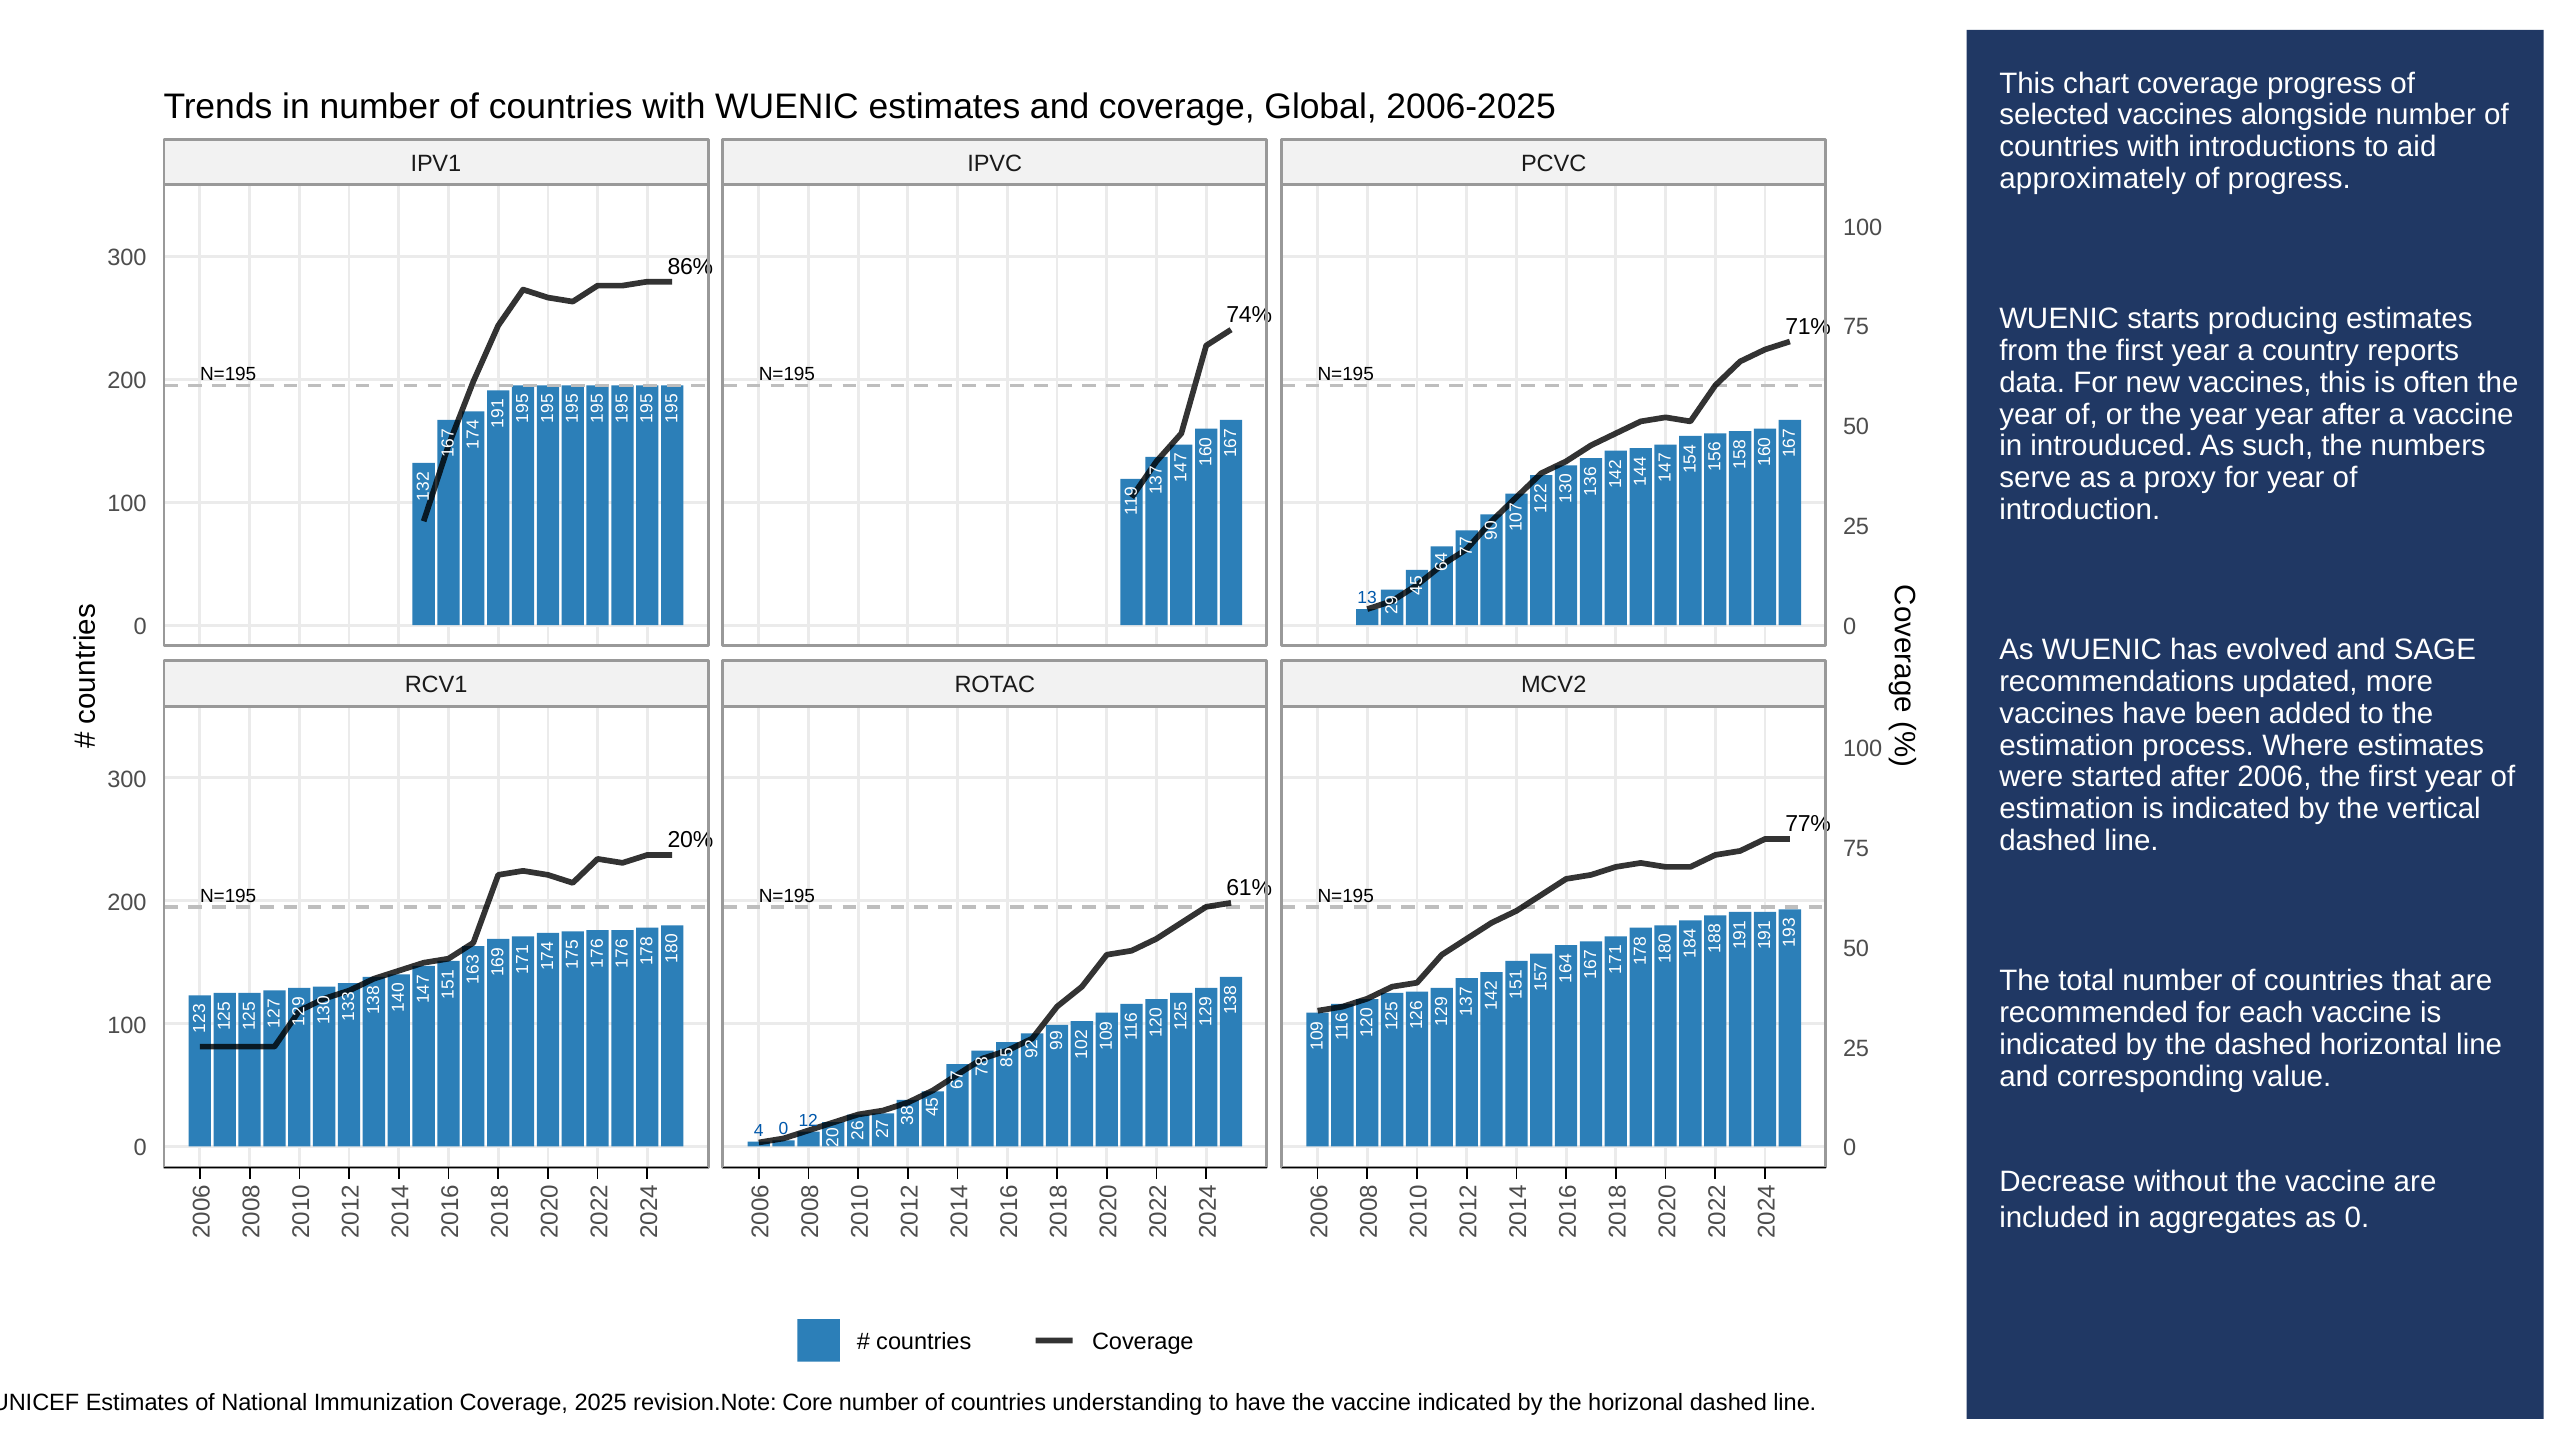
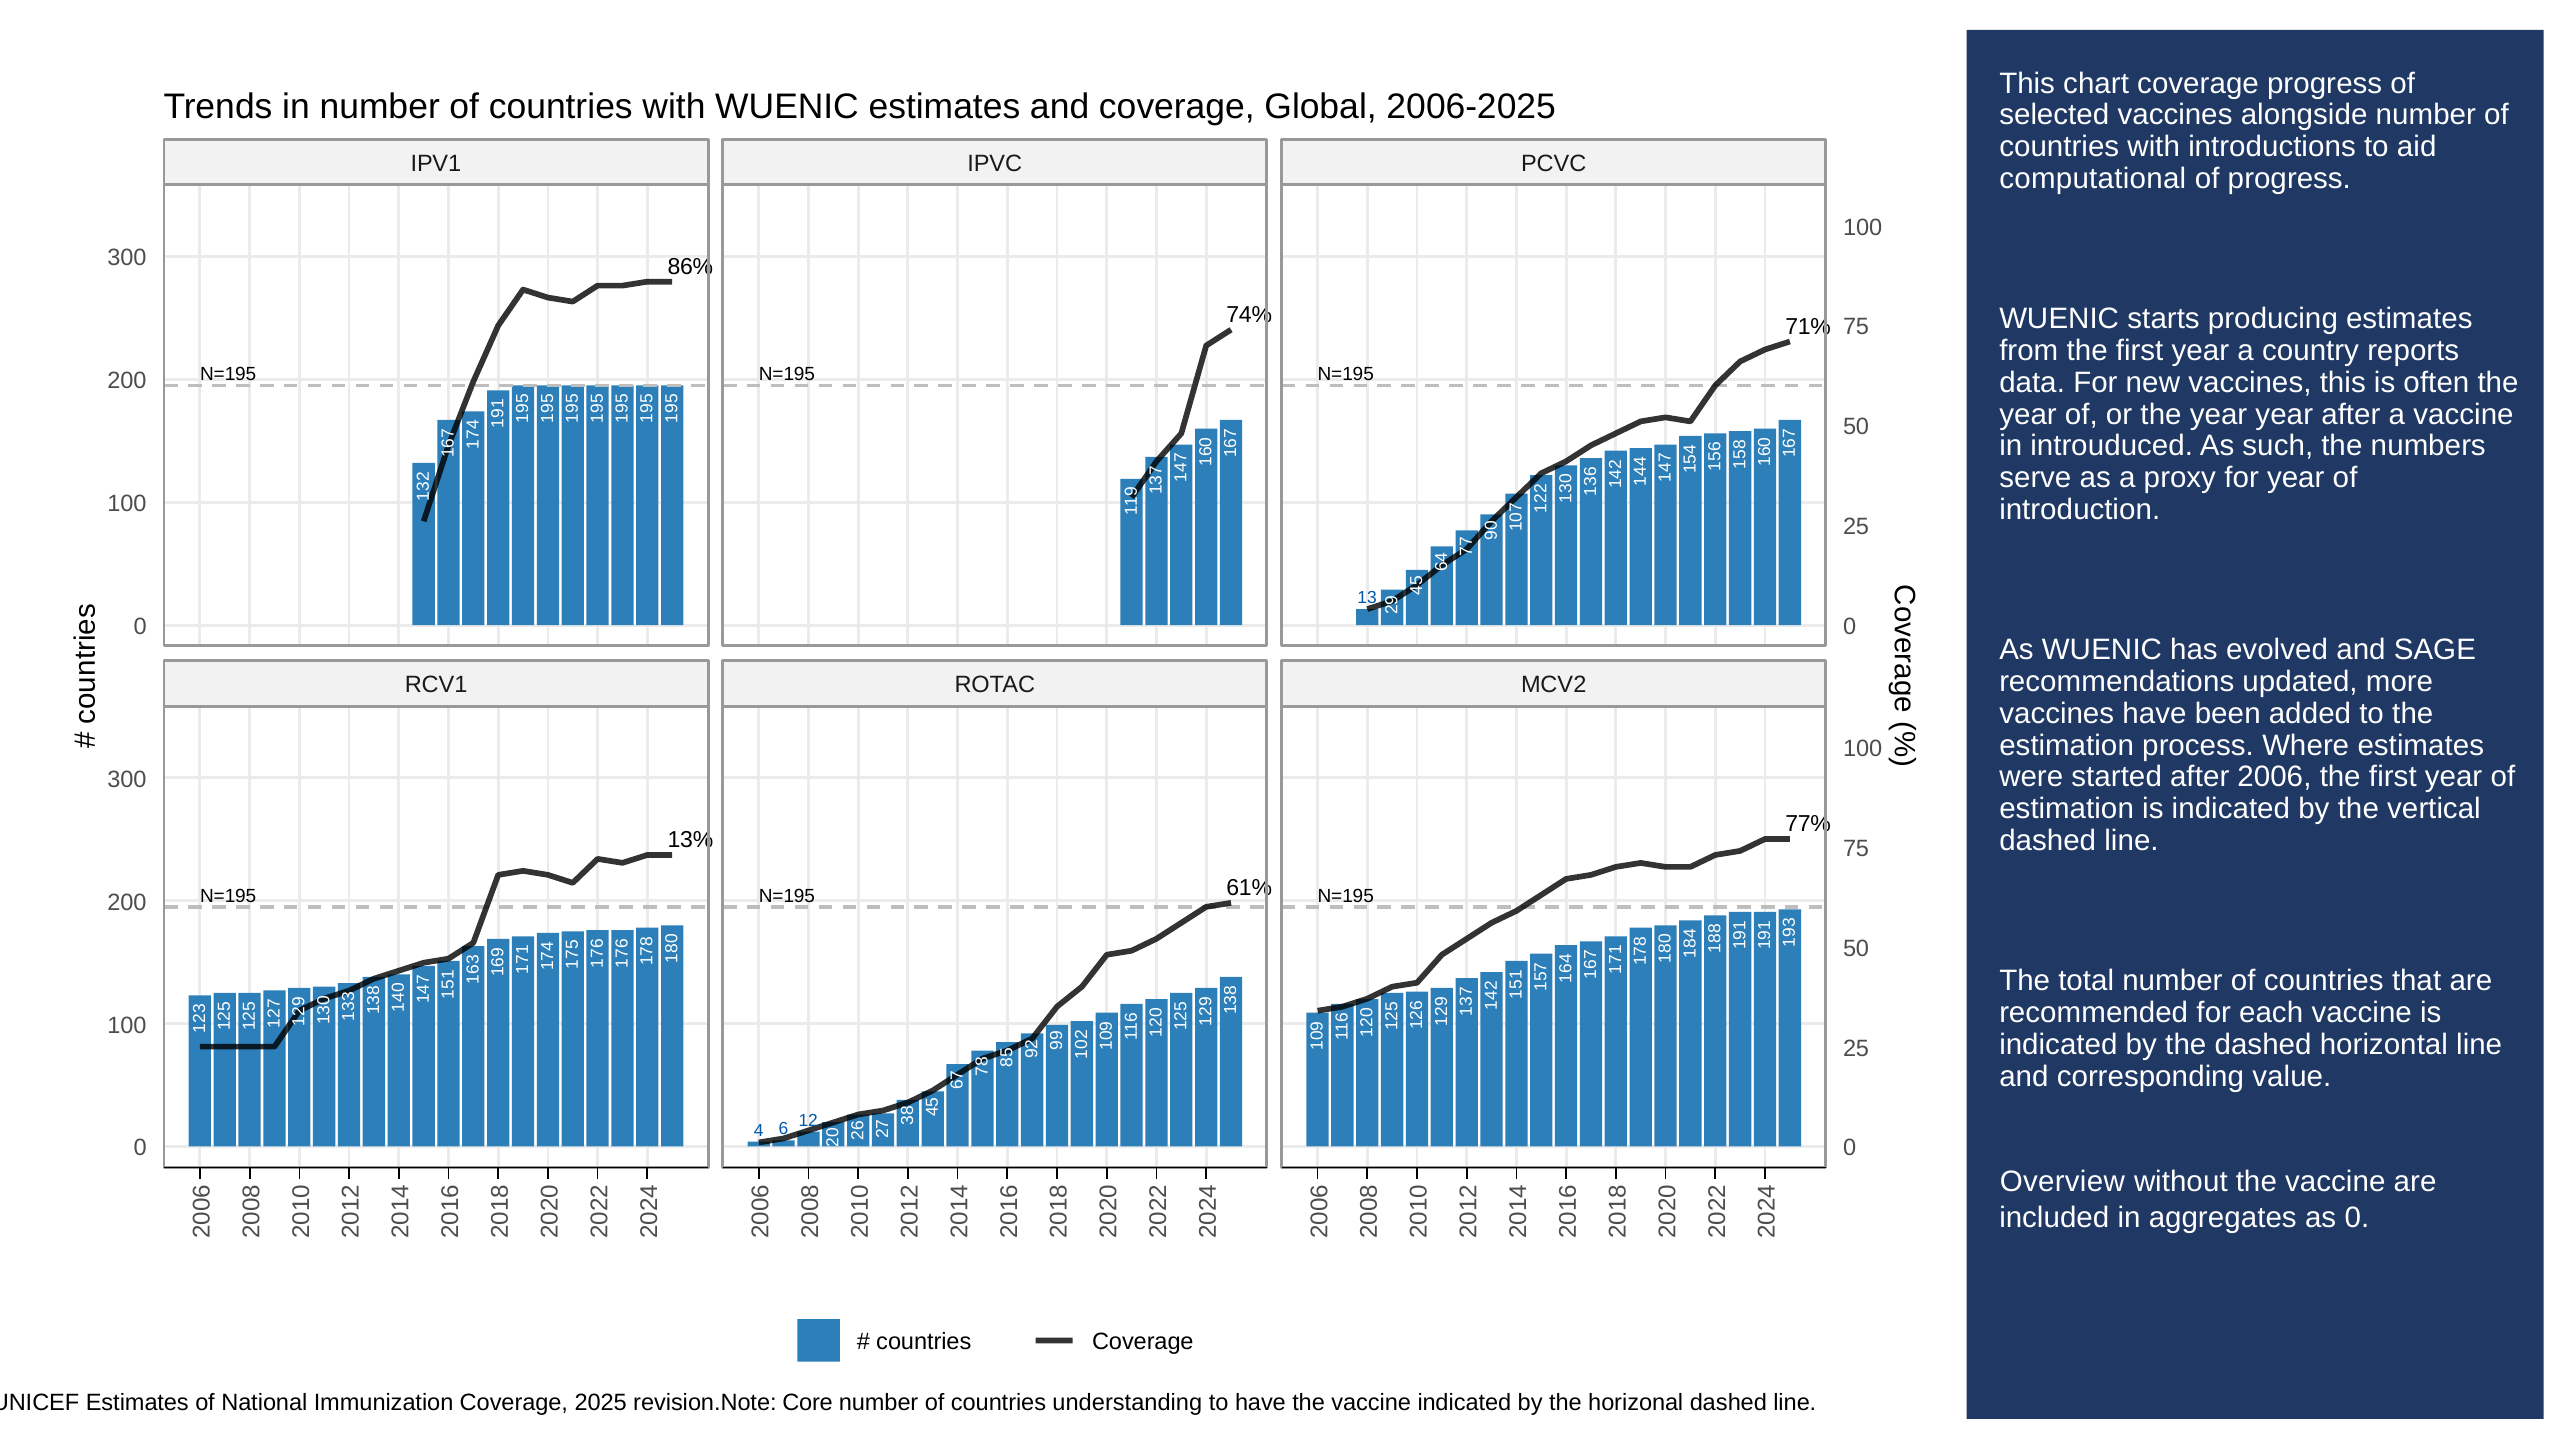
approximately: approximately -> computational (2093, 179)
20%: 20% -> 13% (690, 840)
0: 0 -> 6 (784, 1129)
Decrease: Decrease -> Overview (2062, 1182)
